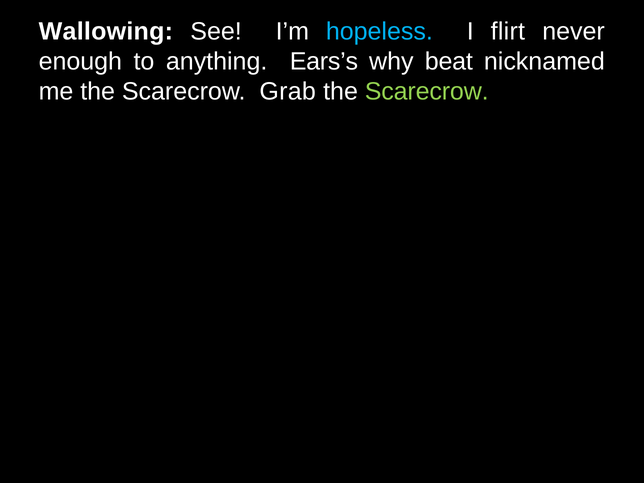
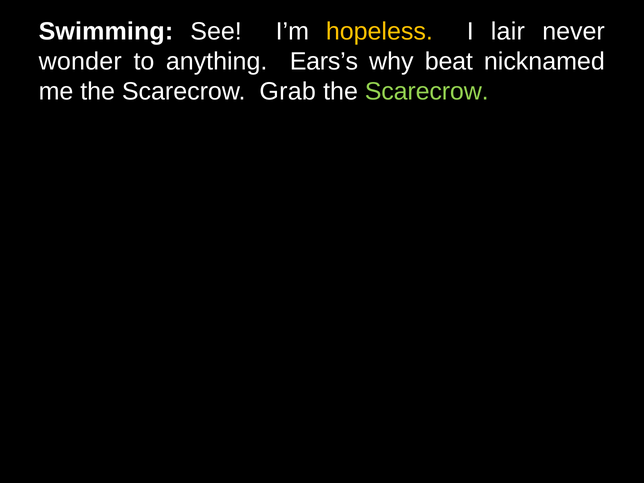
Wallowing: Wallowing -> Swimming (106, 31)
hopeless colour: light blue -> yellow (379, 31)
flirt: flirt -> lair (508, 31)
enough: enough -> wonder (80, 61)
